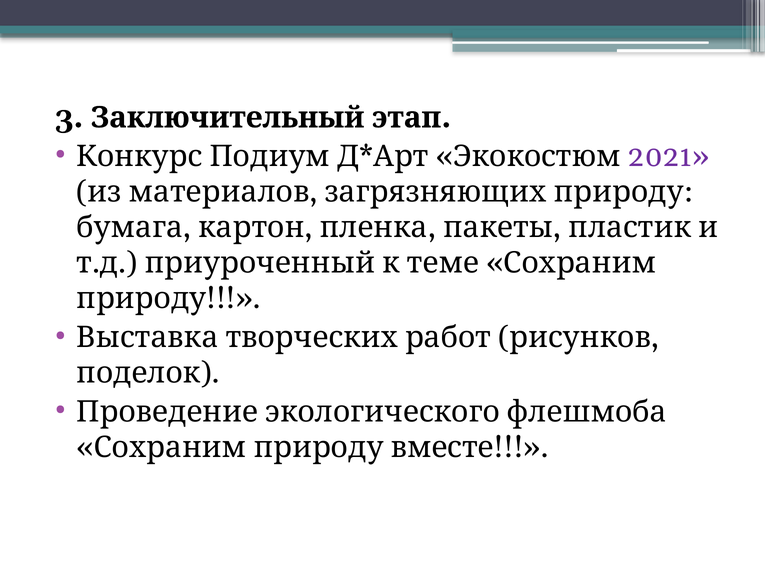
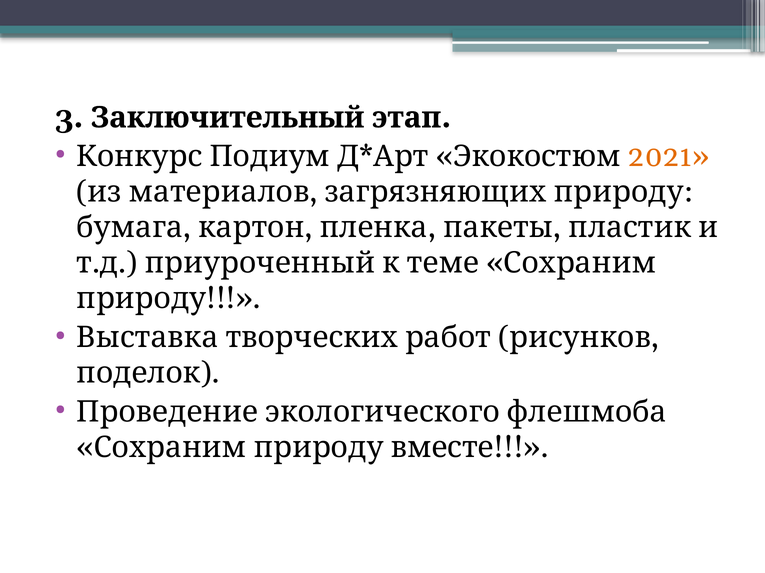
2021 colour: purple -> orange (669, 157)
